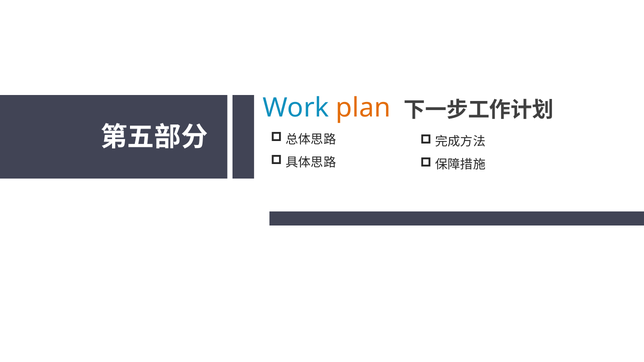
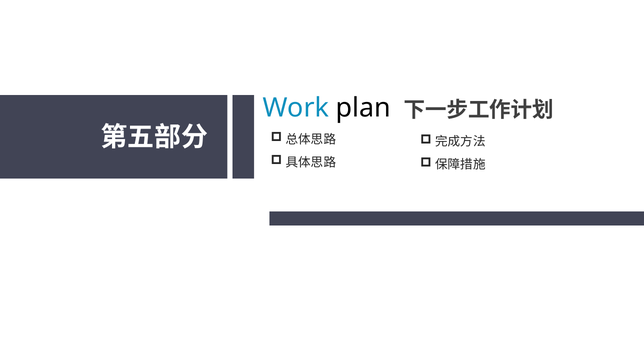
plan colour: orange -> black (363, 108)
